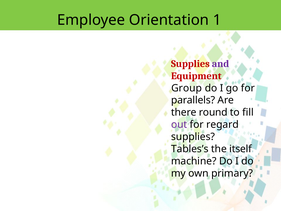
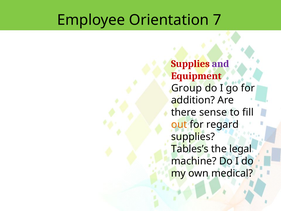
1: 1 -> 7 (217, 20)
parallels: parallels -> addition (193, 100)
round: round -> sense (213, 112)
out colour: purple -> orange (179, 124)
itself: itself -> legal (241, 149)
primary: primary -> medical (232, 173)
